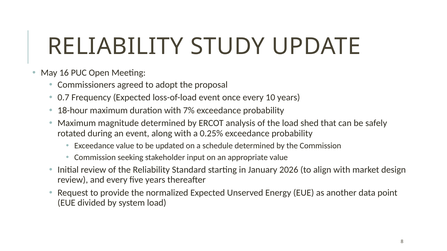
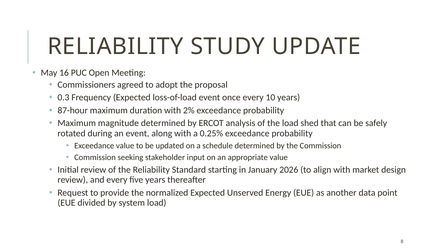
0.7: 0.7 -> 0.3 (63, 98)
18-hour: 18-hour -> 87-hour (73, 111)
7%: 7% -> 2% (189, 111)
